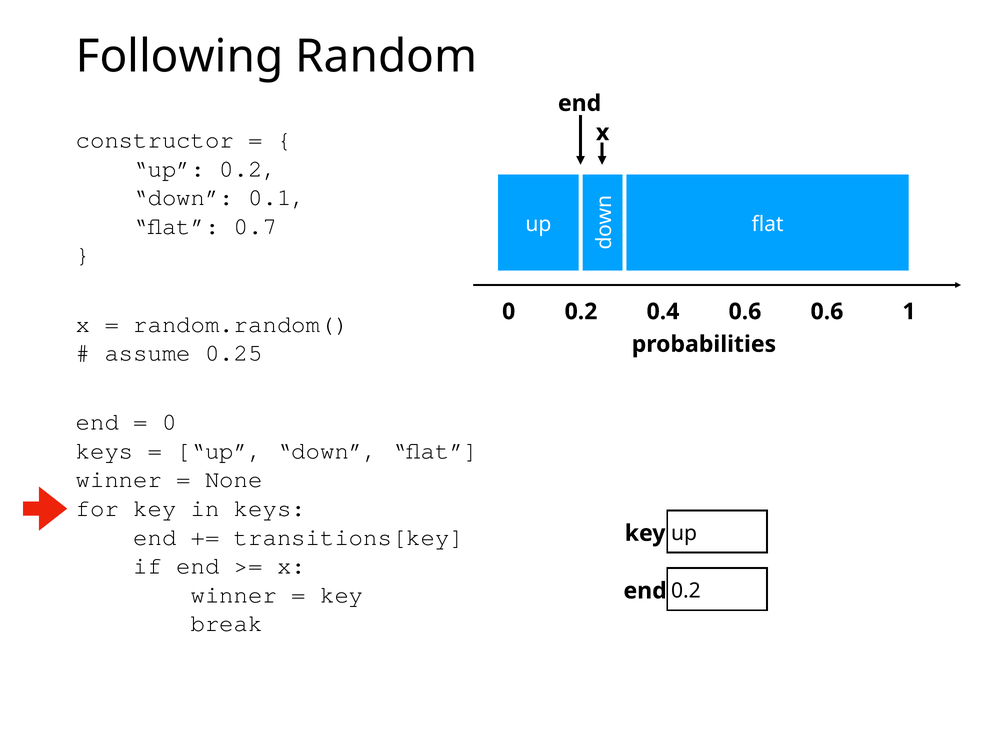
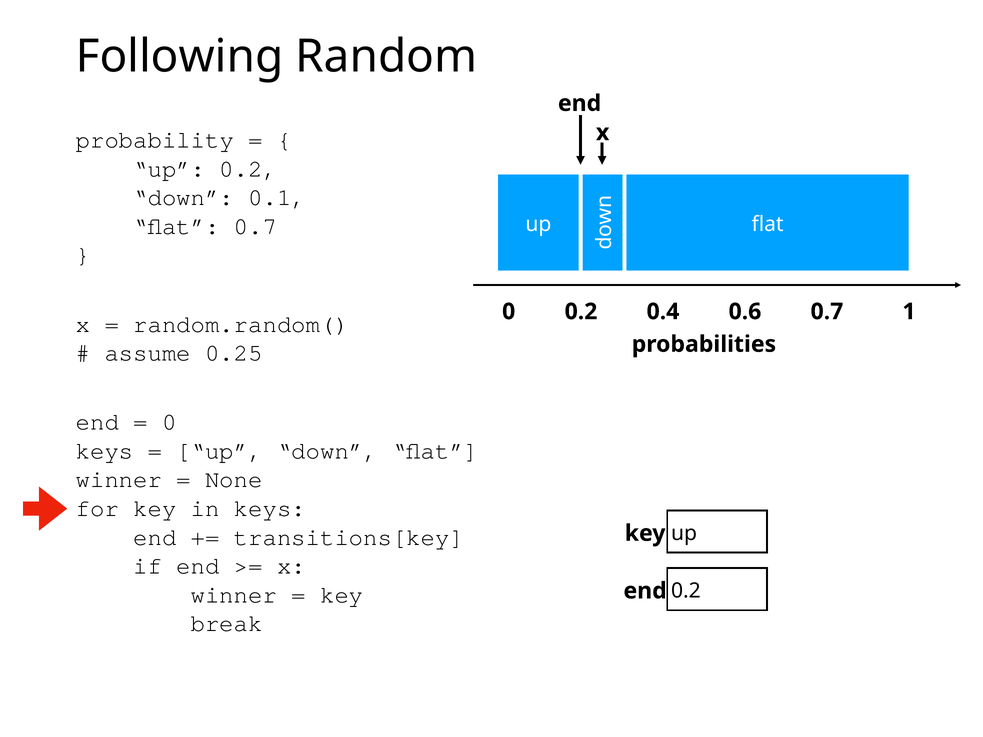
constructor: constructor -> probability (155, 140)
0.6 0.6: 0.6 -> 0.7 (827, 312)
